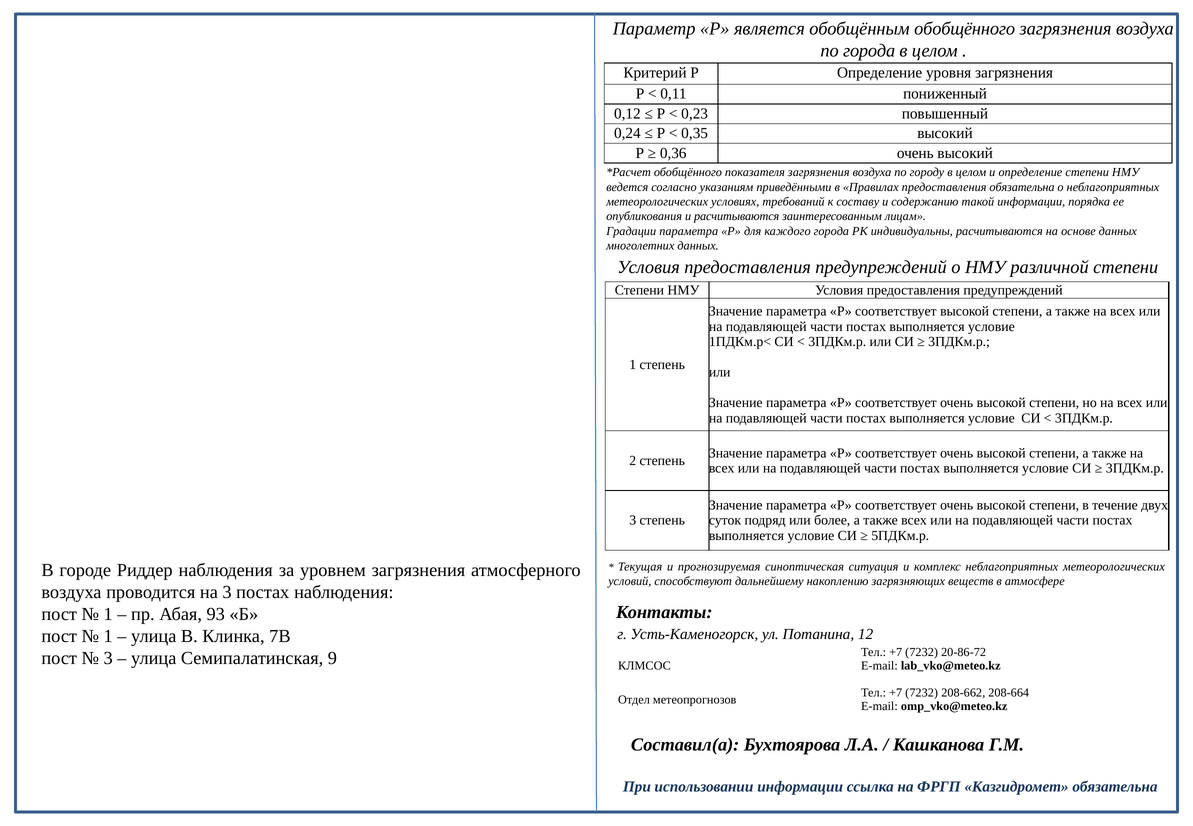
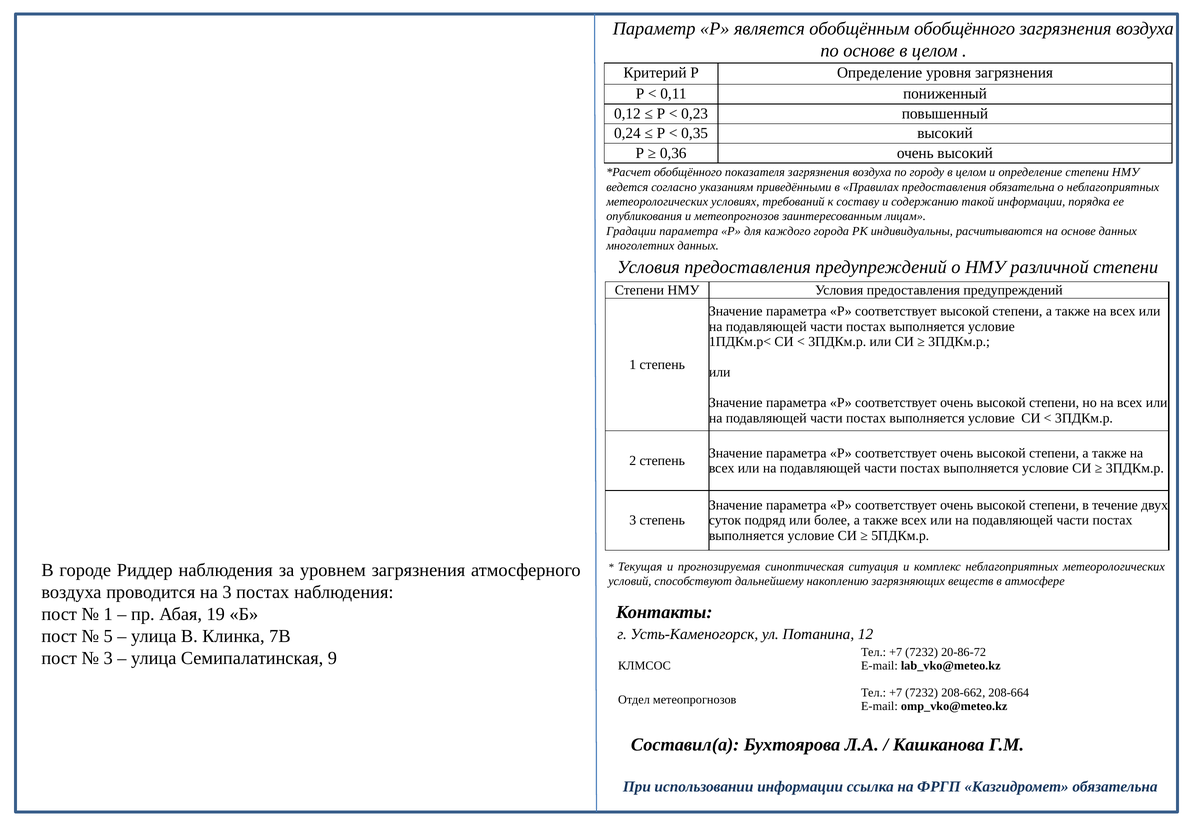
по города: города -> основе (869, 51)
и расчитываются: расчитываются -> метеопрогнозов (737, 216)
93: 93 -> 19 (216, 614)
1: 1 -> 5 (108, 636)
